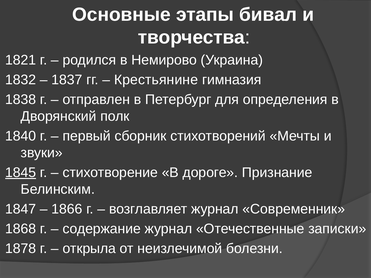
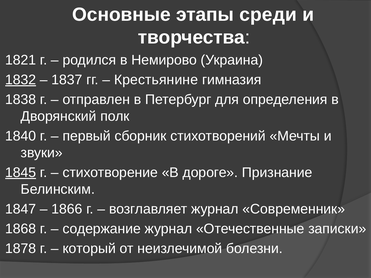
бивал: бивал -> среди (268, 15)
1832 underline: none -> present (21, 80)
открыла: открыла -> который (89, 249)
